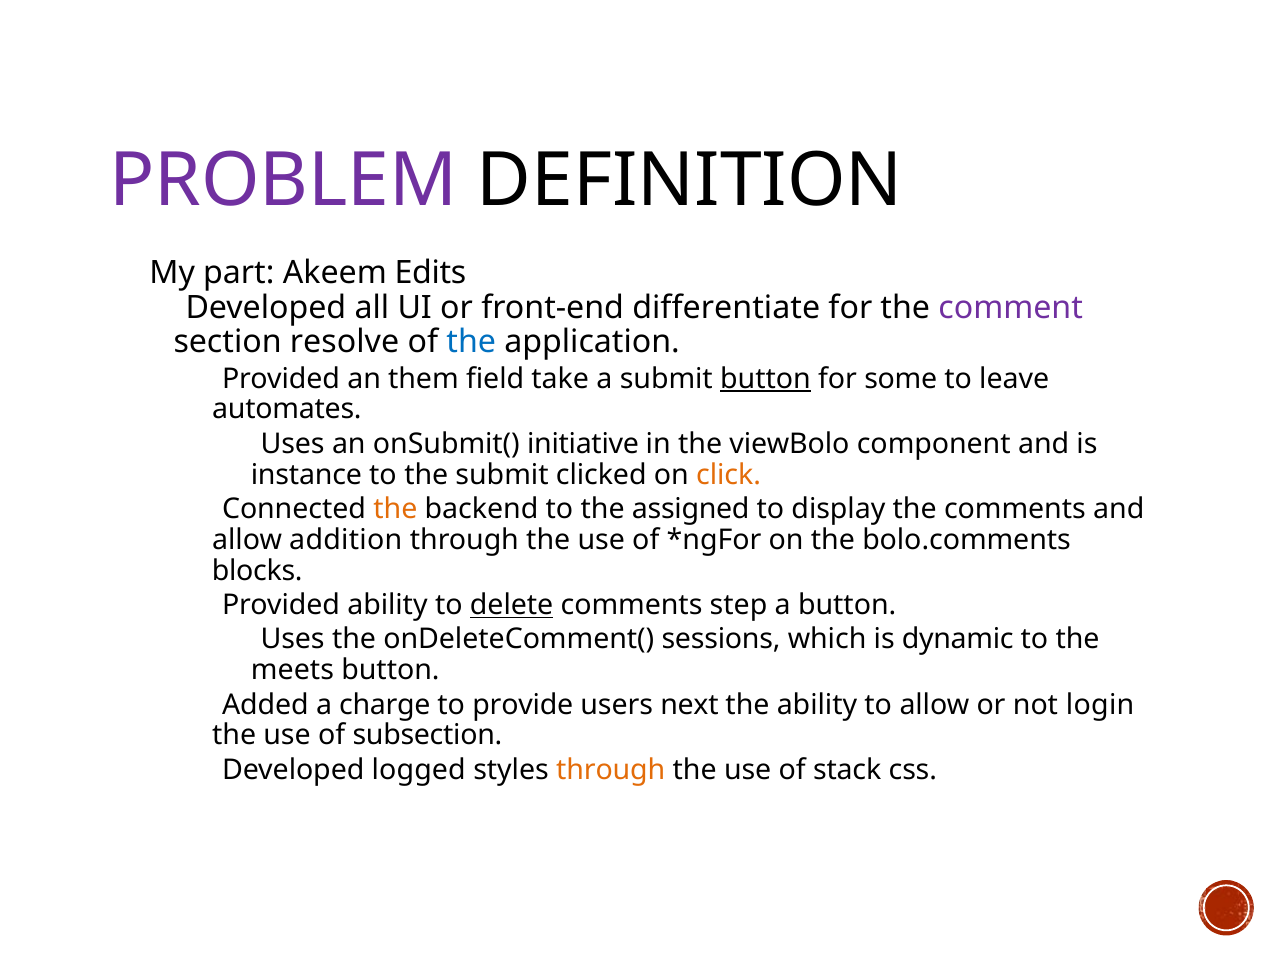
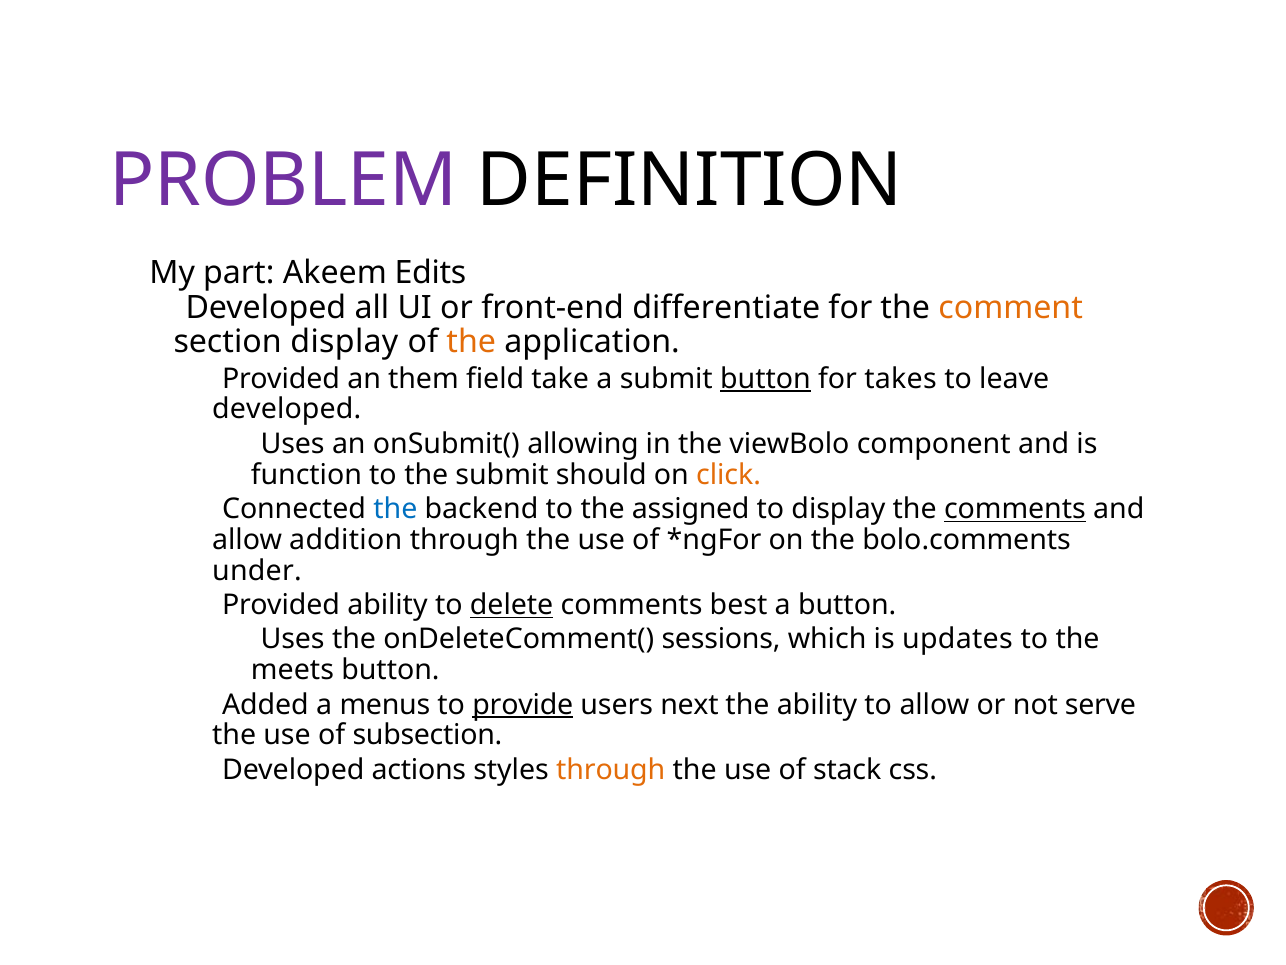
comment colour: purple -> orange (1011, 307)
section resolve: resolve -> display (344, 342)
the colour: blue -> orange (471, 342)
some: some -> takes (900, 379)
automates: automates -> developed (287, 409)
initiative: initiative -> allowing (583, 444)
instance: instance -> function (306, 474)
clicked: clicked -> should (601, 474)
the colour: orange -> blue (395, 509)
comments underline: none -> present (1015, 509)
blocks: blocks -> under (257, 570)
step: step -> best (739, 605)
dynamic: dynamic -> updates (957, 639)
charge: charge -> menus (385, 704)
provide underline: none -> present (523, 704)
login: login -> serve (1100, 704)
logged: logged -> actions (419, 769)
